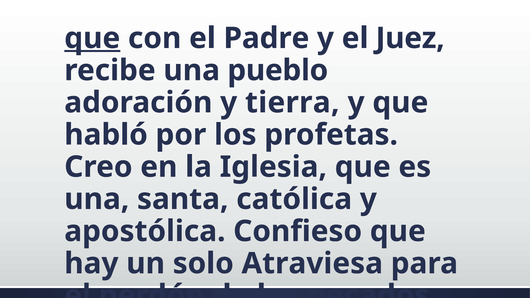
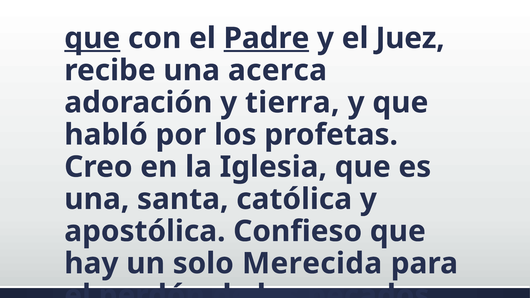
Padre underline: none -> present (266, 38)
pueblo: pueblo -> acerca (277, 70)
Atraviesa: Atraviesa -> Merecida (312, 264)
